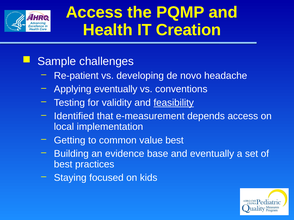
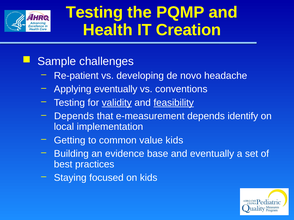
Access: Access -> Testing (94, 12)
validity underline: none -> present (117, 103)
Identified: Identified -> Depends (74, 116)
depends access: access -> identify (243, 116)
value best: best -> kids (174, 141)
